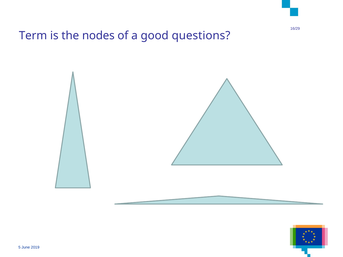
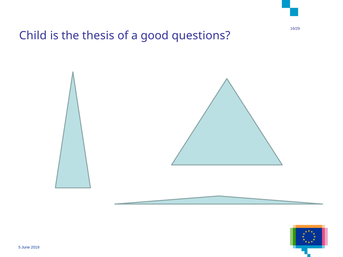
Term: Term -> Child (33, 36)
nodes: nodes -> thesis (98, 36)
